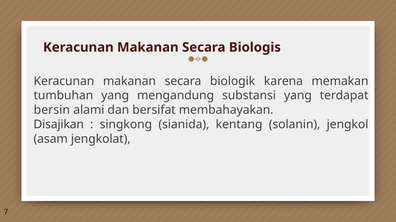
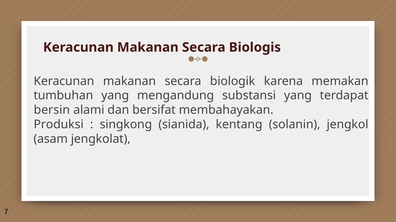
Disajikan: Disajikan -> Produksi (59, 125)
